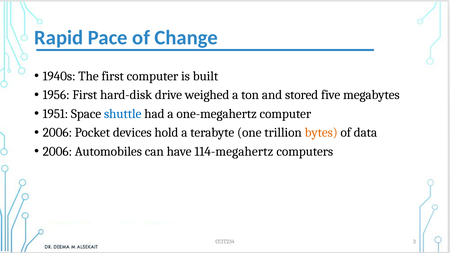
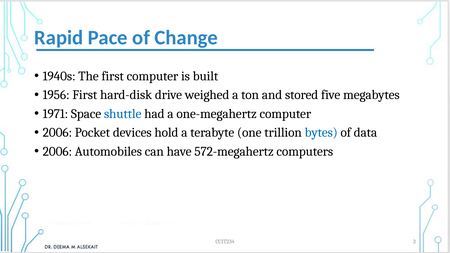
1951: 1951 -> 1971 (55, 114)
bytes colour: orange -> blue (321, 133)
114-megahertz: 114-megahertz -> 572-megahertz (234, 152)
